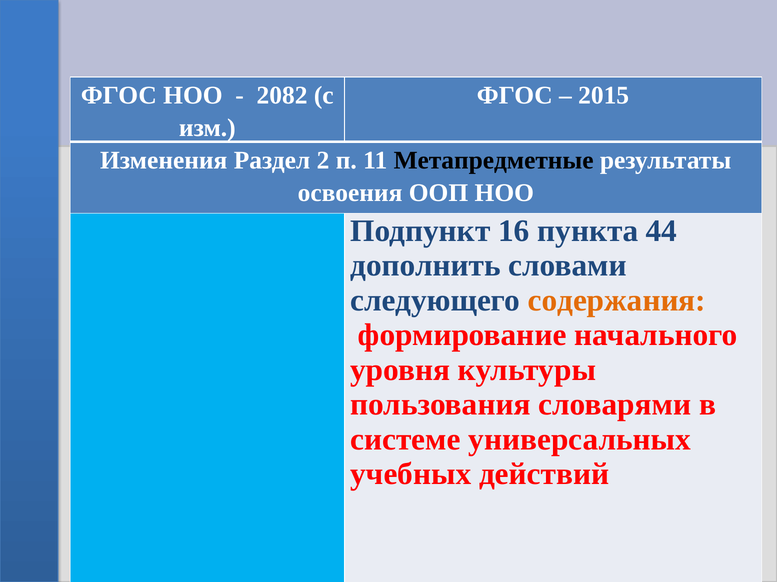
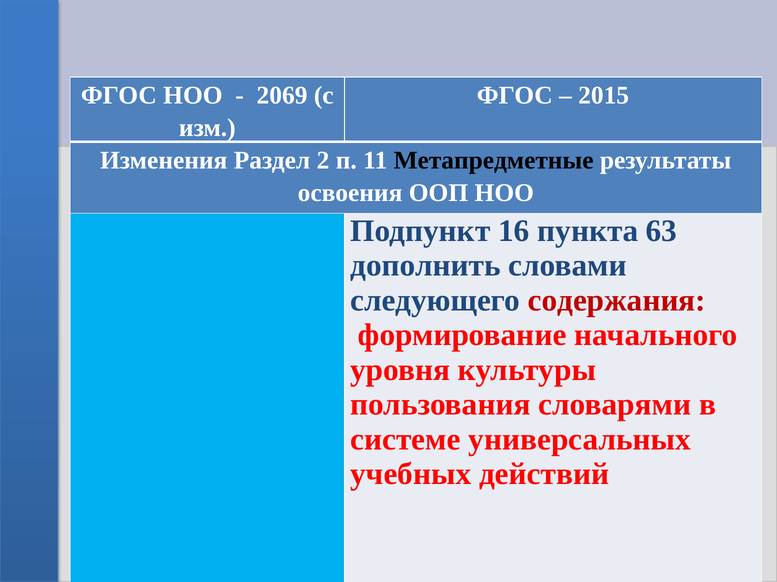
2082: 2082 -> 2069 (282, 96)
44: 44 -> 63 (661, 231)
содержания colour: orange -> red (617, 301)
